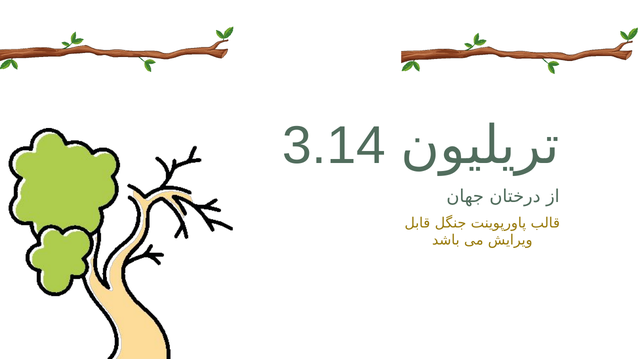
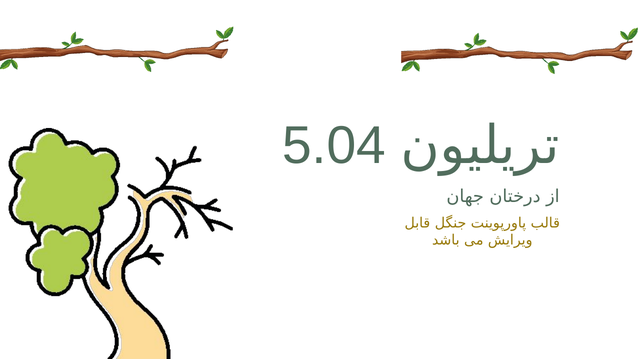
3.14: 3.14 -> 5.04 (334, 146)
